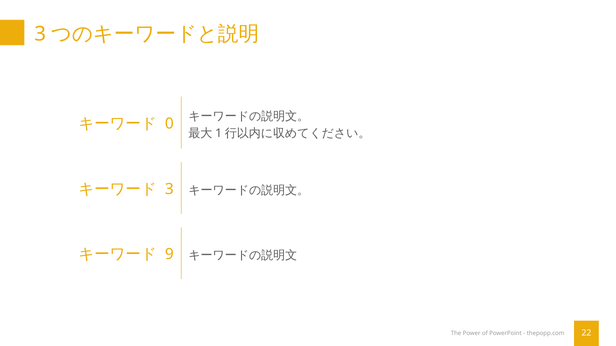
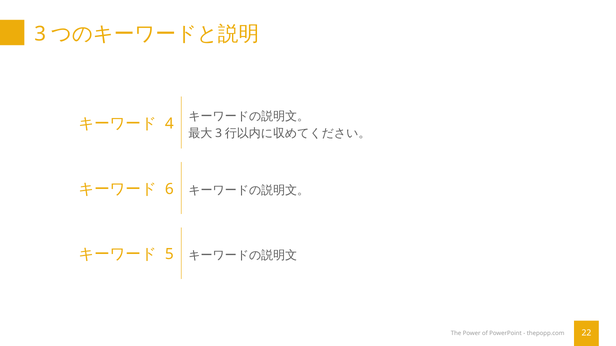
0: 0 -> 4 (169, 124)
1: 1 -> 3 (219, 134)
3: 3 -> 6 (169, 189)
9: 9 -> 5 (169, 255)
